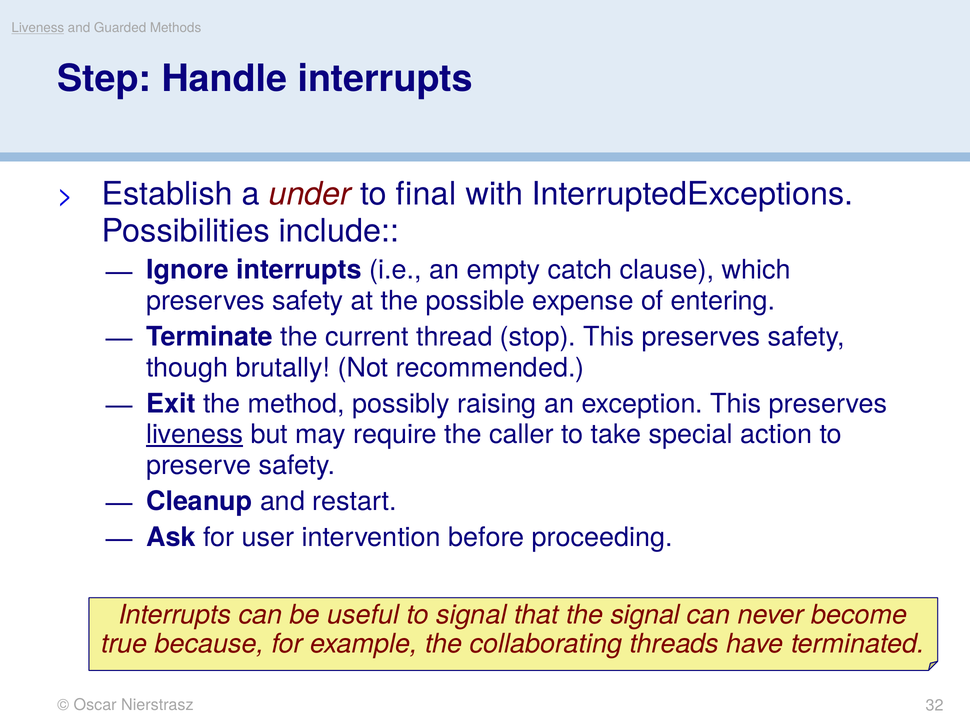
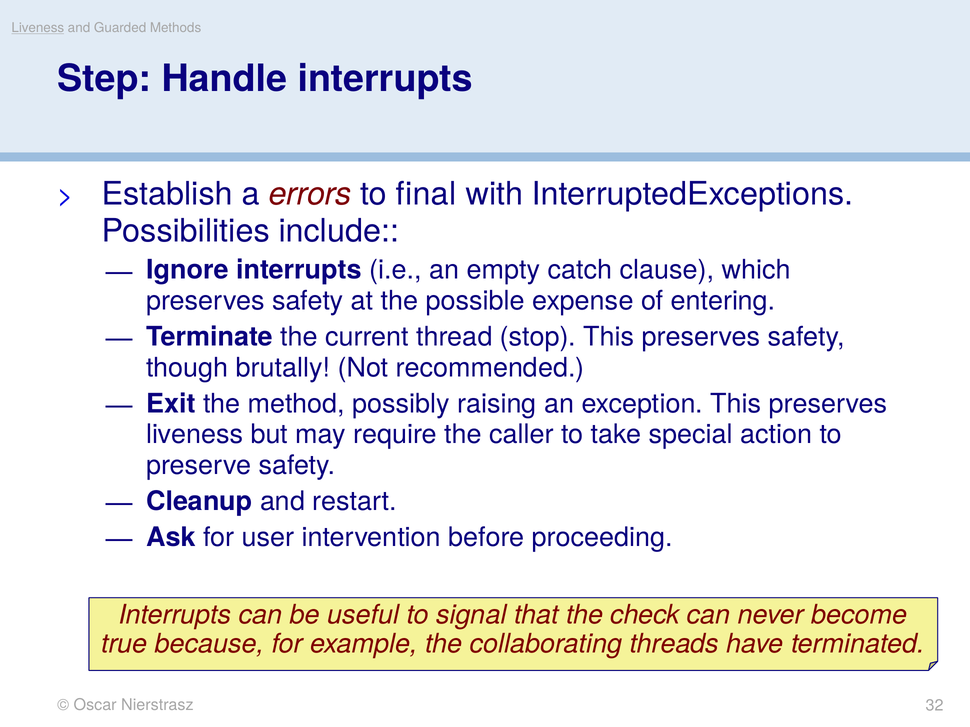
under: under -> errors (310, 194)
liveness underline: present -> none (195, 435)
the signal: signal -> check (645, 615)
